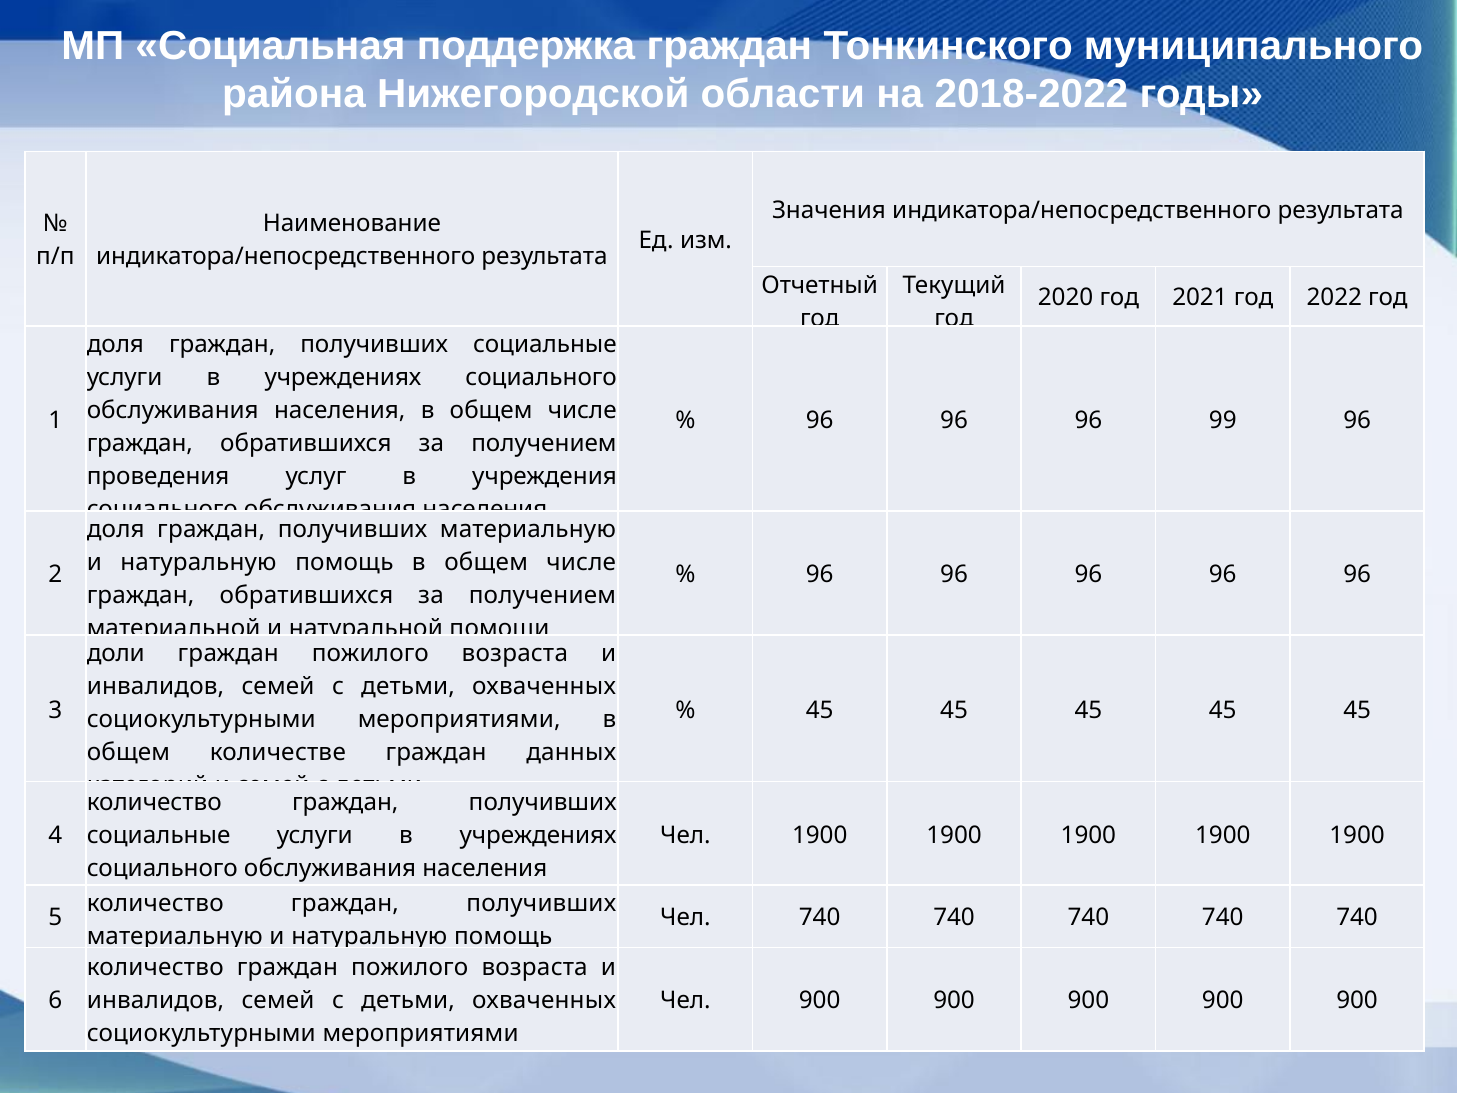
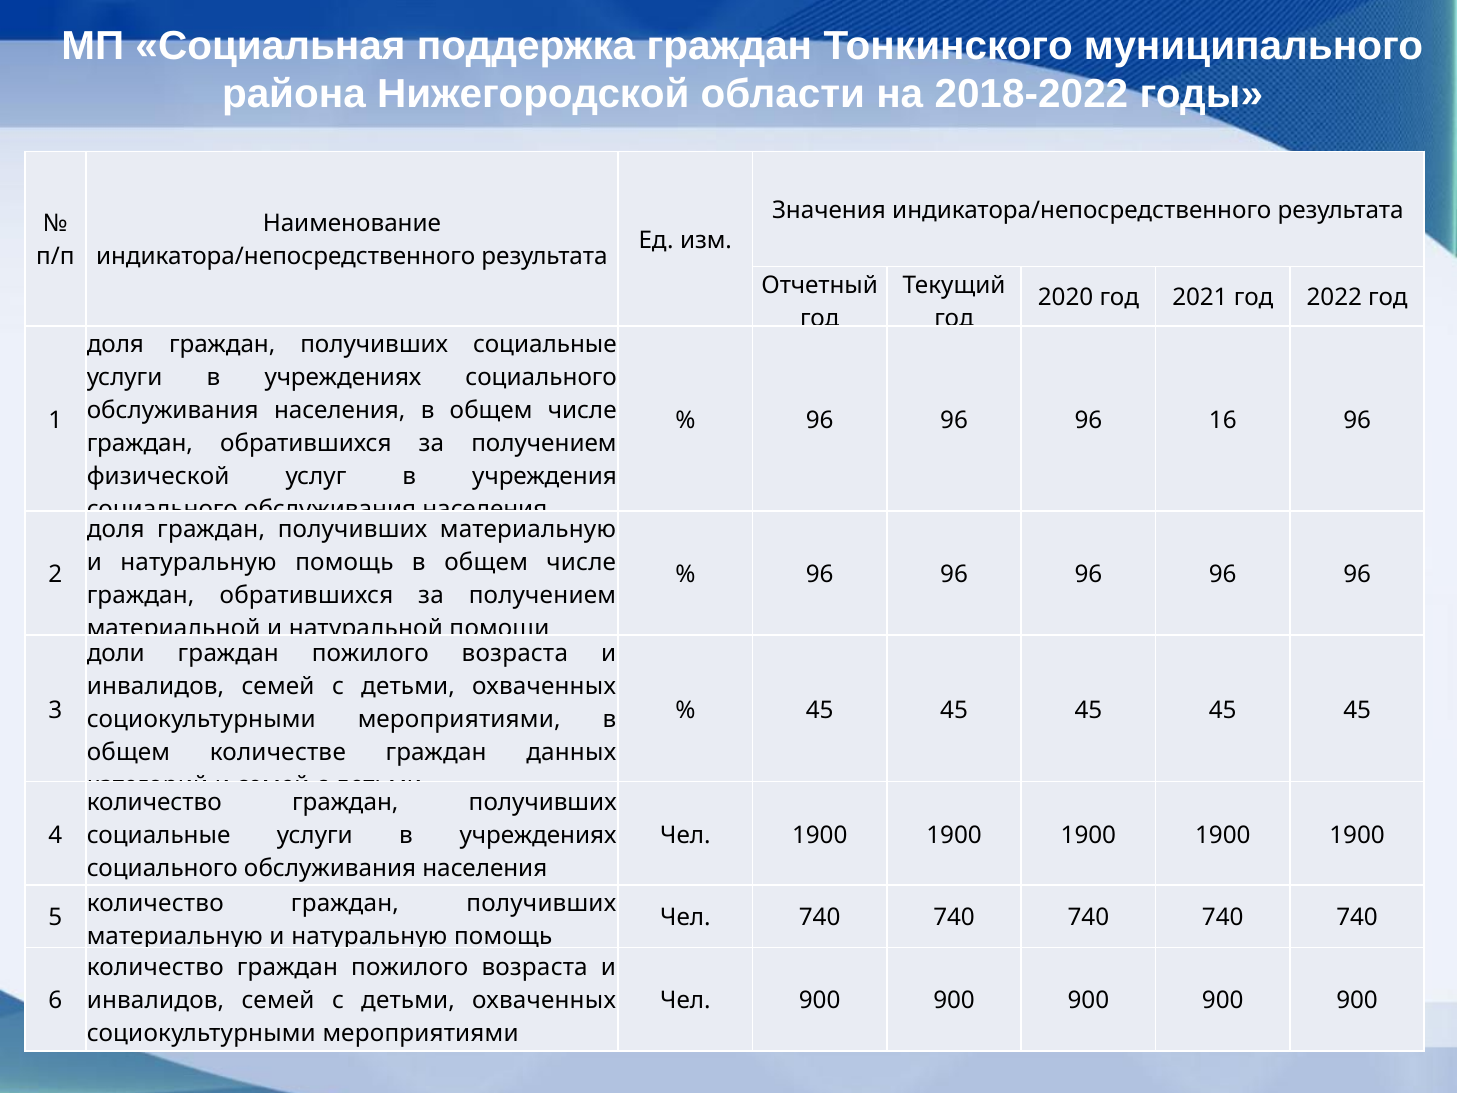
99: 99 -> 16 (1223, 420)
проведения: проведения -> физической (158, 477)
